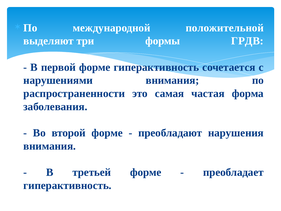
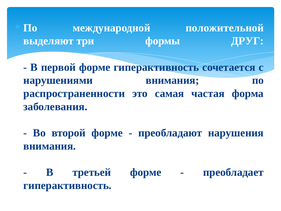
ГРДВ: ГРДВ -> ДРУГ (247, 41)
